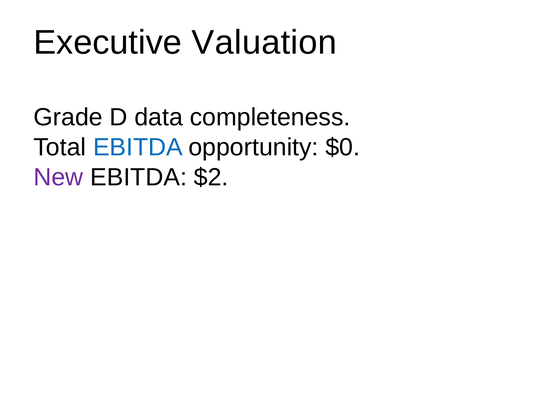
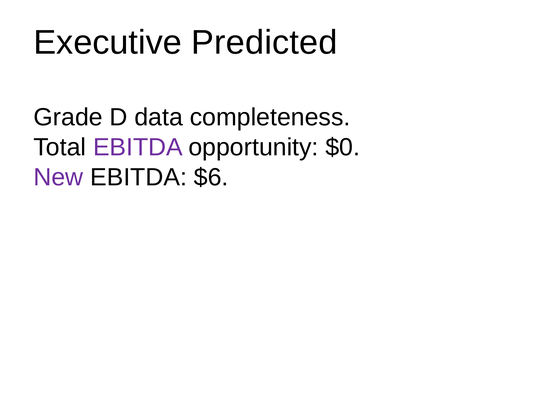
Valuation: Valuation -> Predicted (264, 43)
EBITDA colour: blue -> purple (138, 147)
$2: $2 -> $6 (211, 177)
